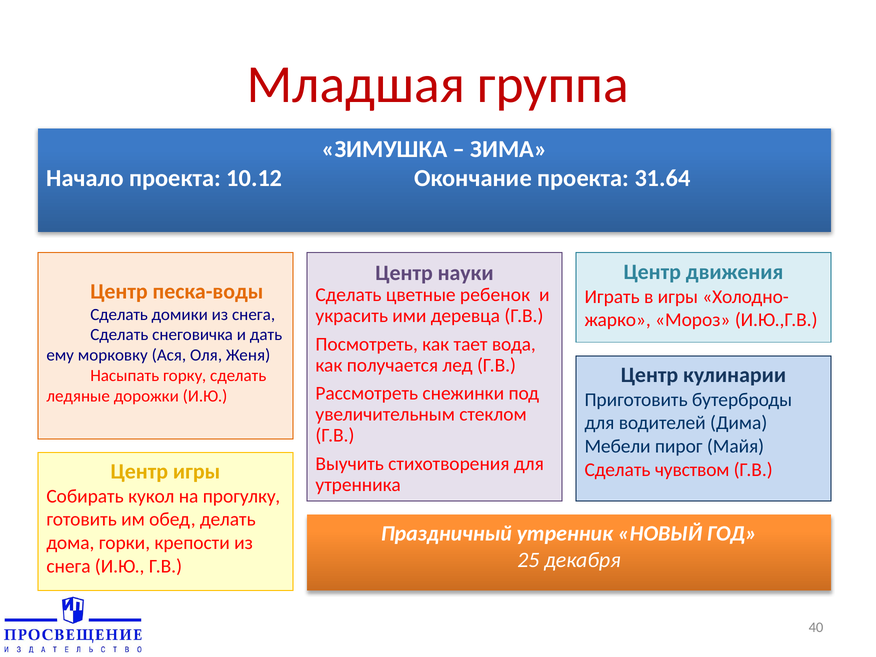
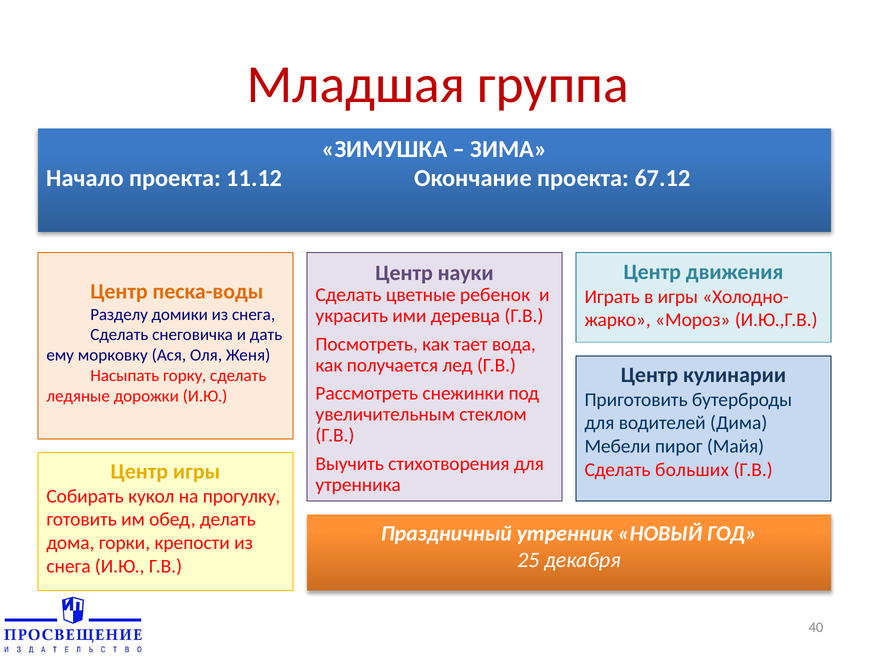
10.12: 10.12 -> 11.12 (254, 178)
31.64: 31.64 -> 67.12 (662, 178)
Сделать: Сделать -> Разделу (119, 314)
чувством: чувством -> больших (692, 470)
